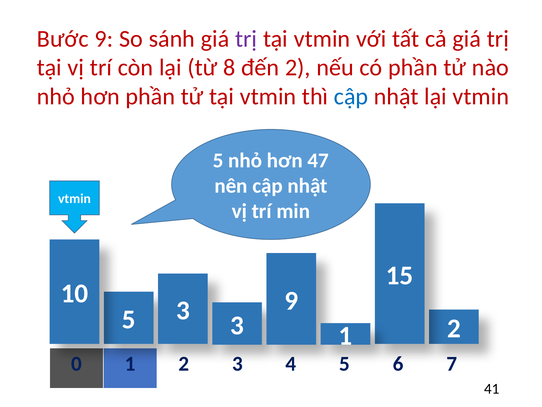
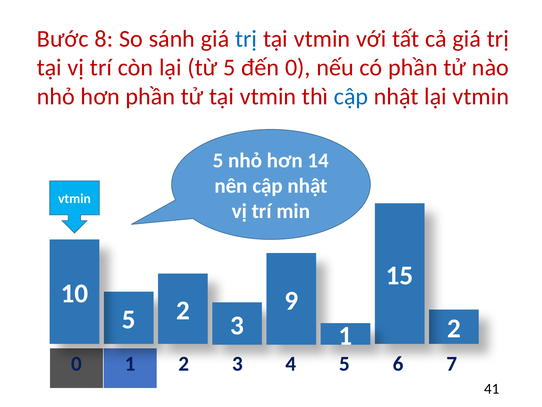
Bước 9: 9 -> 8 (104, 39)
trị colour: purple -> blue (246, 39)
từ 8: 8 -> 5 (229, 68)
đến 2: 2 -> 0 (298, 68)
47: 47 -> 14 (318, 160)
5 3: 3 -> 2 (183, 310)
